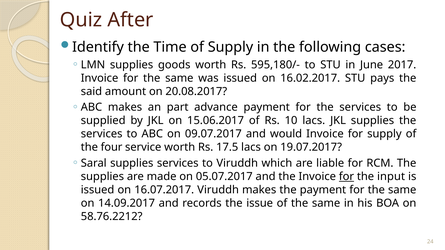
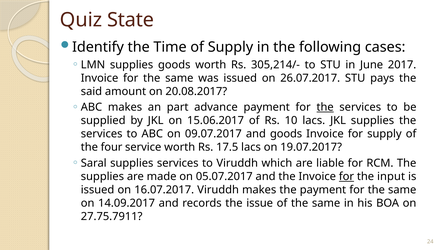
After: After -> State (131, 20)
595,180/-: 595,180/- -> 305,214/- (275, 65)
16.02.2017: 16.02.2017 -> 26.07.2017 (310, 78)
the underline: none -> present (325, 107)
and would: would -> goods (286, 134)
58.76.2212: 58.76.2212 -> 27.75.7911 (112, 217)
